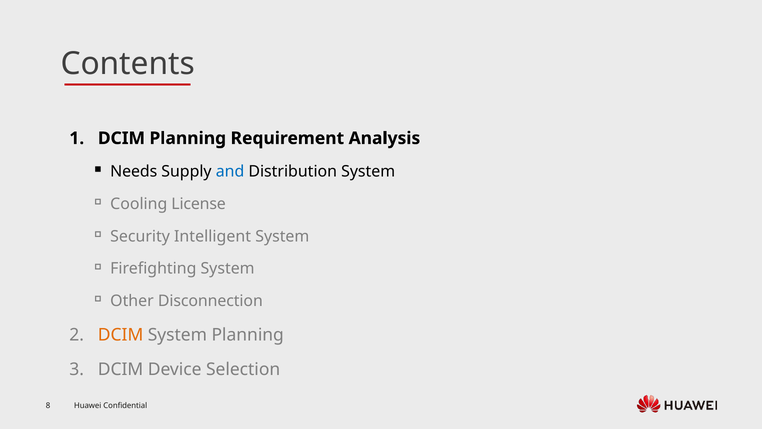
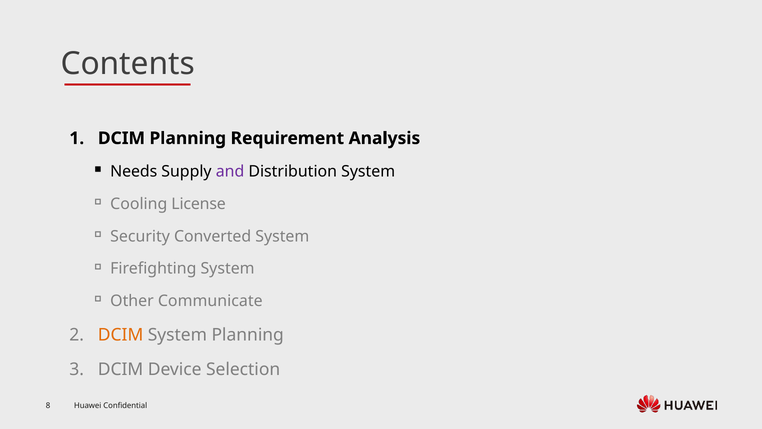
and colour: blue -> purple (230, 171)
Intelligent: Intelligent -> Converted (213, 236)
Disconnection: Disconnection -> Communicate (210, 301)
